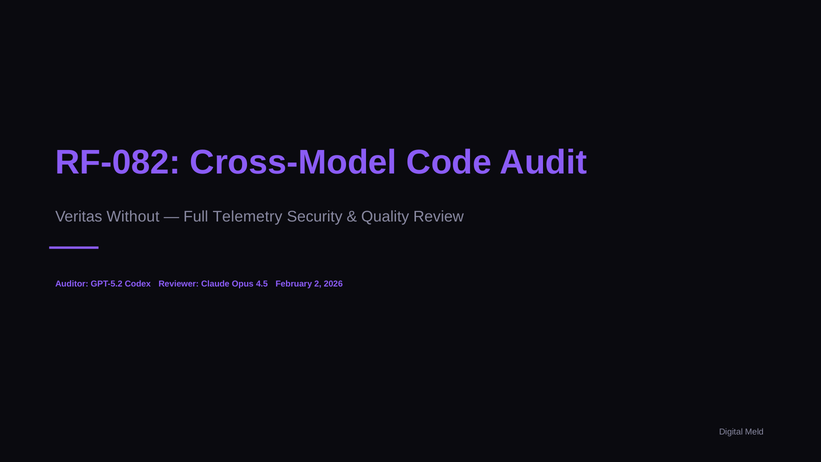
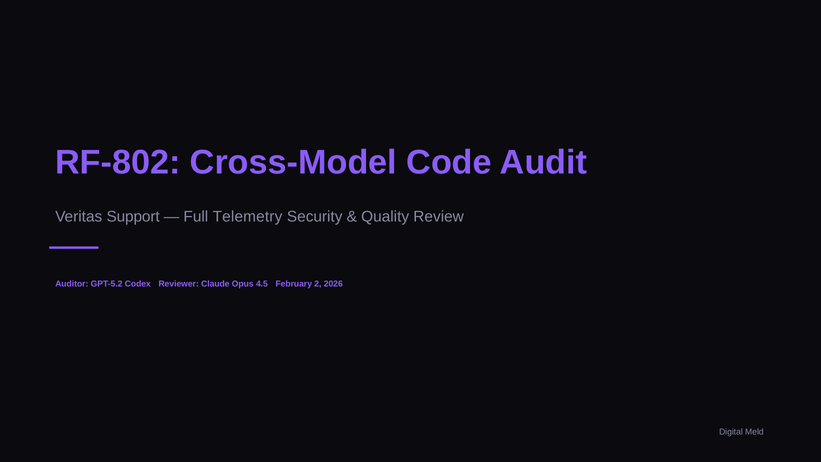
RF-082: RF-082 -> RF-802 (118, 162)
Without: Without -> Support (133, 217)
